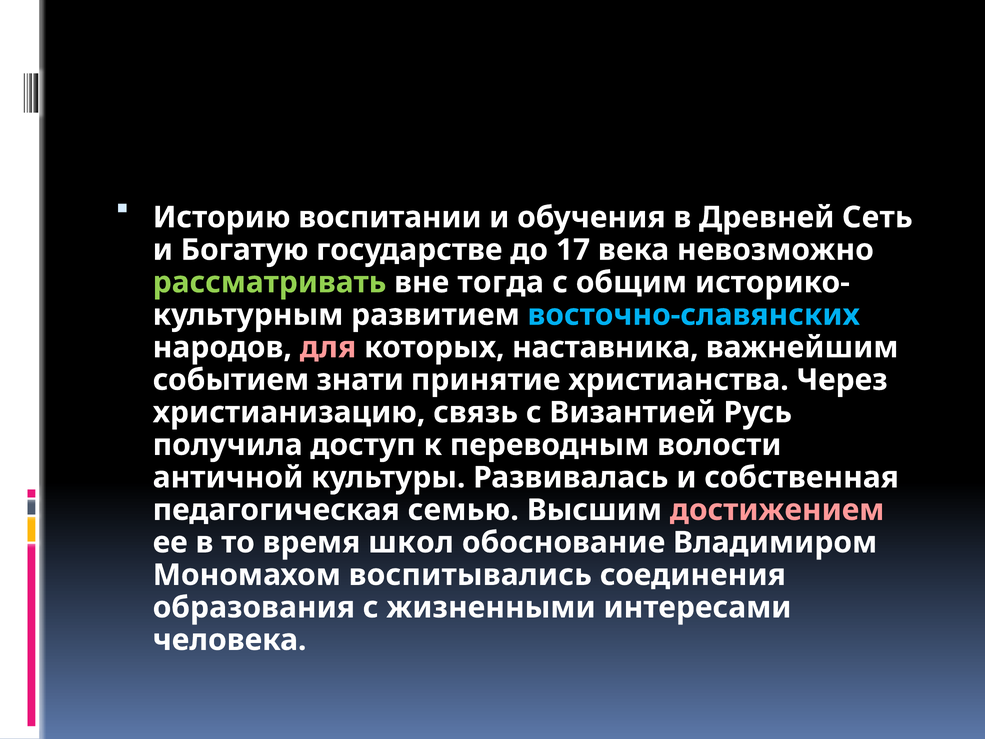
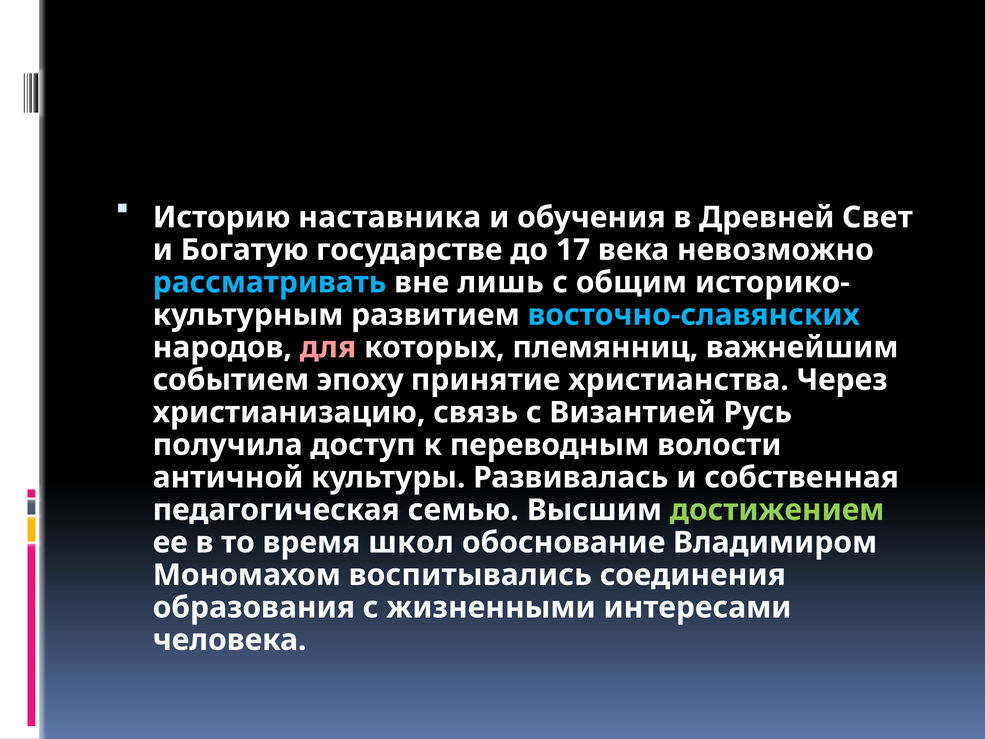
воспитании: воспитании -> наставника (390, 217)
Сеть: Сеть -> Свет (877, 217)
рассматривать colour: light green -> light blue (270, 282)
тогда: тогда -> лишь (501, 282)
наставника: наставника -> племянниц (605, 347)
знати: знати -> эпоху (360, 380)
достижением colour: pink -> light green (777, 510)
